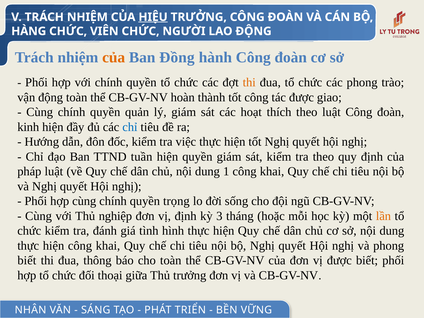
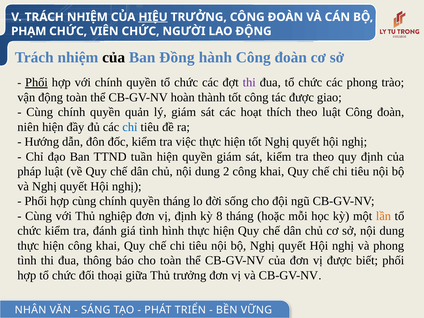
HÀNG: HÀNG -> PHẠM (29, 31)
của colour: orange -> black (114, 58)
Phối underline: none -> present (36, 82)
thi colour: orange -> purple (249, 82)
kinh: kinh -> niên (28, 127)
1: 1 -> 2 (226, 172)
quyền trọng: trọng -> tháng (177, 201)
3: 3 -> 8 (219, 216)
biết: biết -> tình (27, 261)
